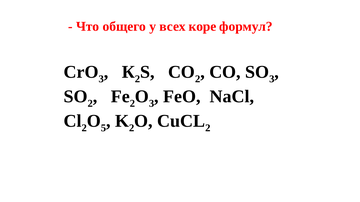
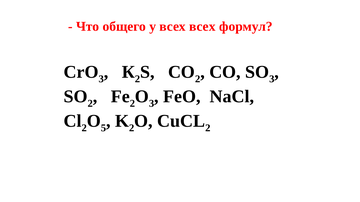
всех коре: коре -> всех (202, 26)
